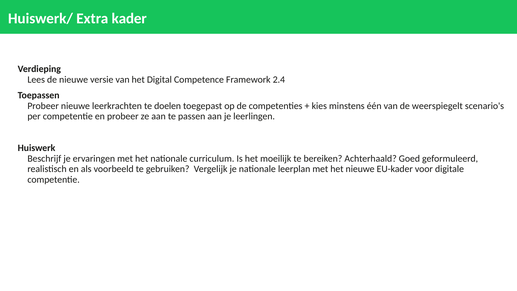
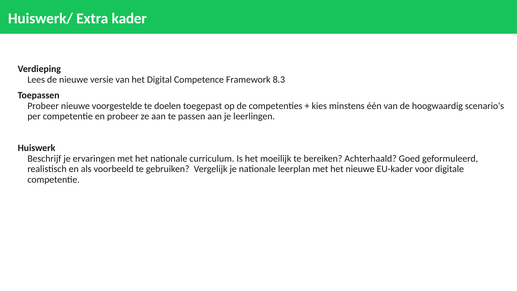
2.4: 2.4 -> 8.3 (279, 79)
leerkrachten: leerkrachten -> voorgestelde (117, 106)
weerspiegelt: weerspiegelt -> hoogwaardig (437, 106)
